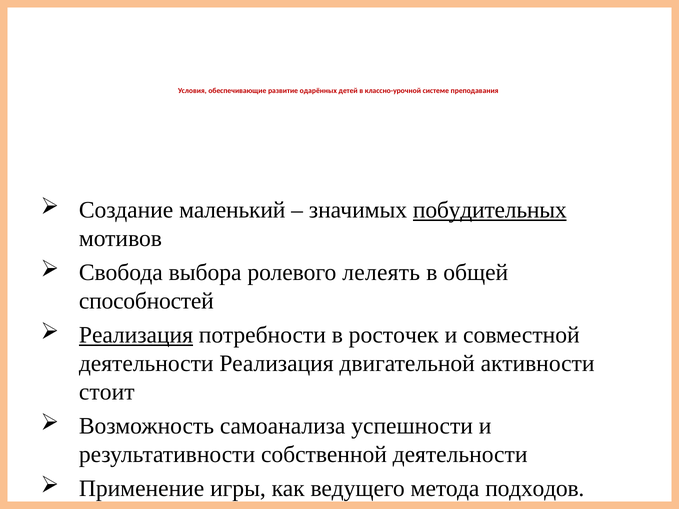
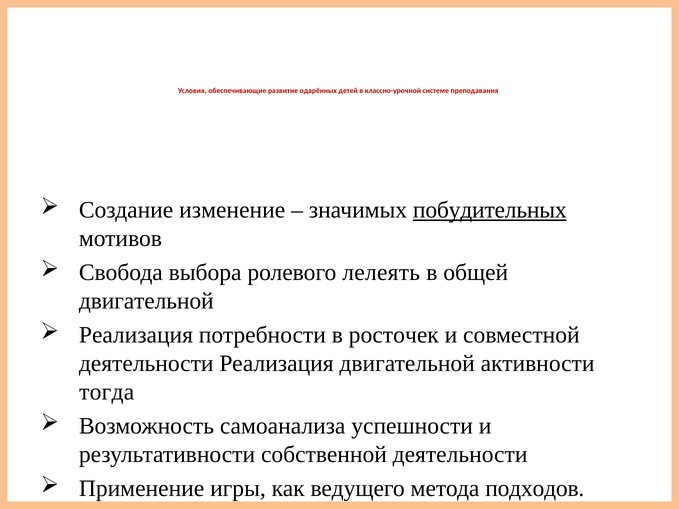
маленький: маленький -> изменение (232, 210)
способностей: способностей -> двигательной (146, 301)
Реализация underline: present -> none (136, 335)
стоит: стоит -> тогда (107, 392)
